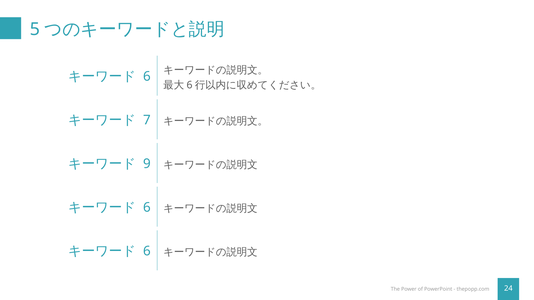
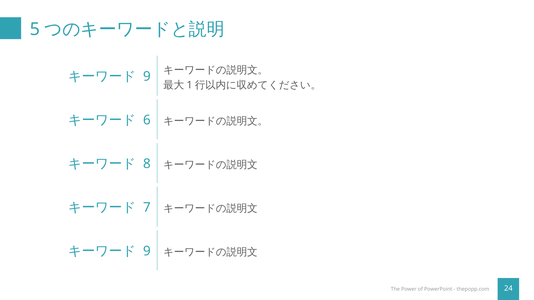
6: 6 -> 9 (147, 77)
6: 6 -> 1 (190, 85)
7: 7 -> 6 (147, 120)
9: 9 -> 8 (147, 164)
6: 6 -> 7 (147, 208)
6: 6 -> 9 (147, 251)
